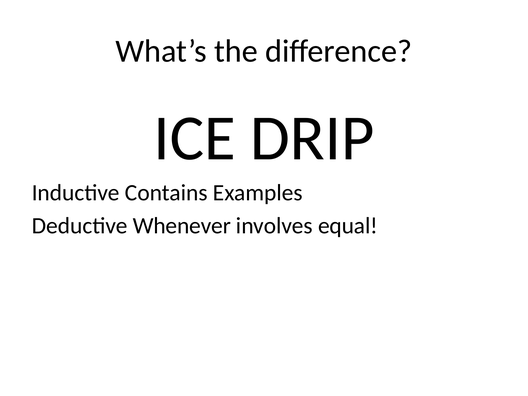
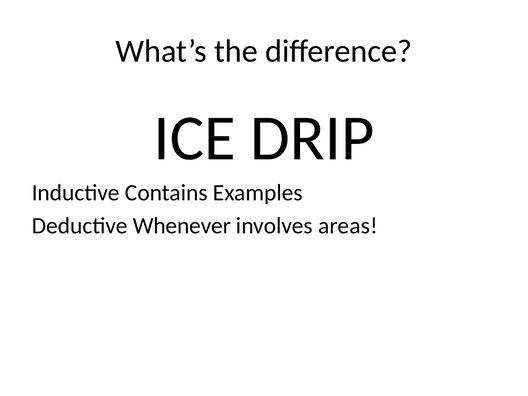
equal: equal -> areas (348, 226)
